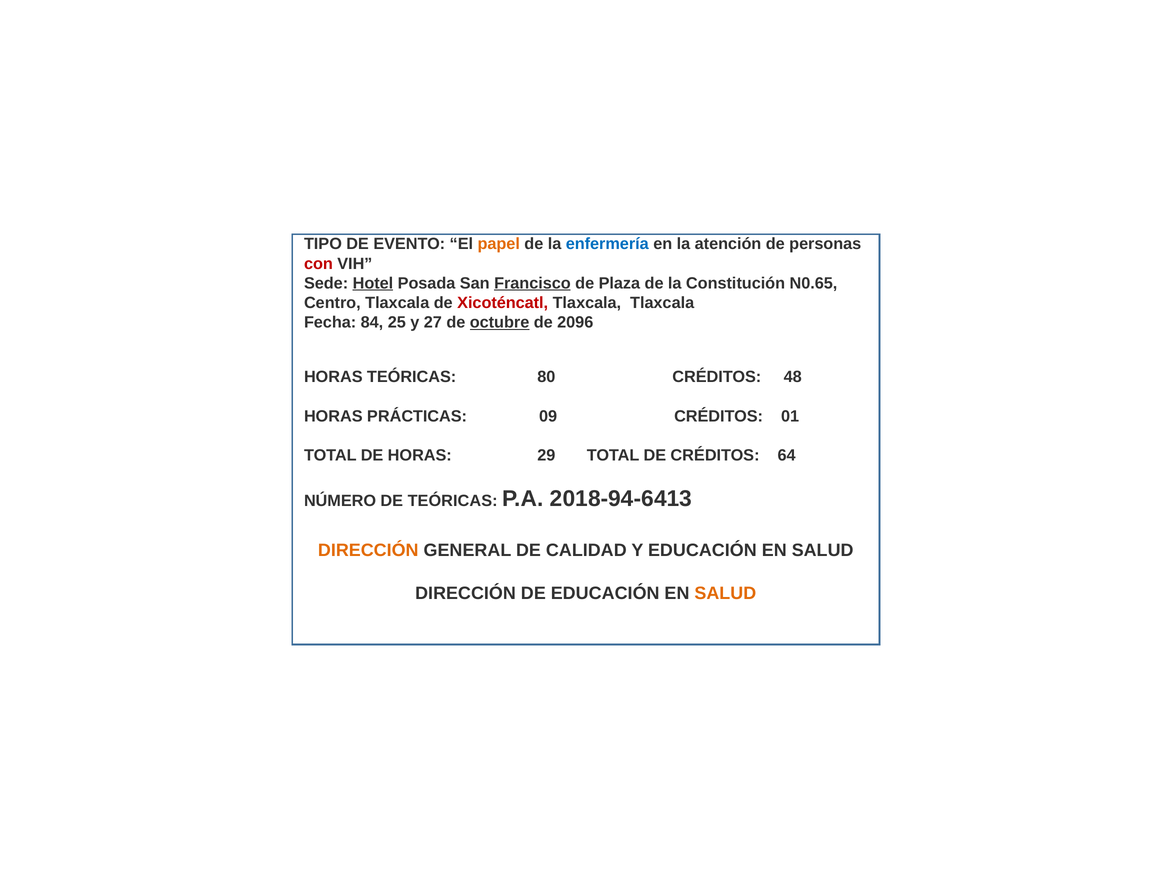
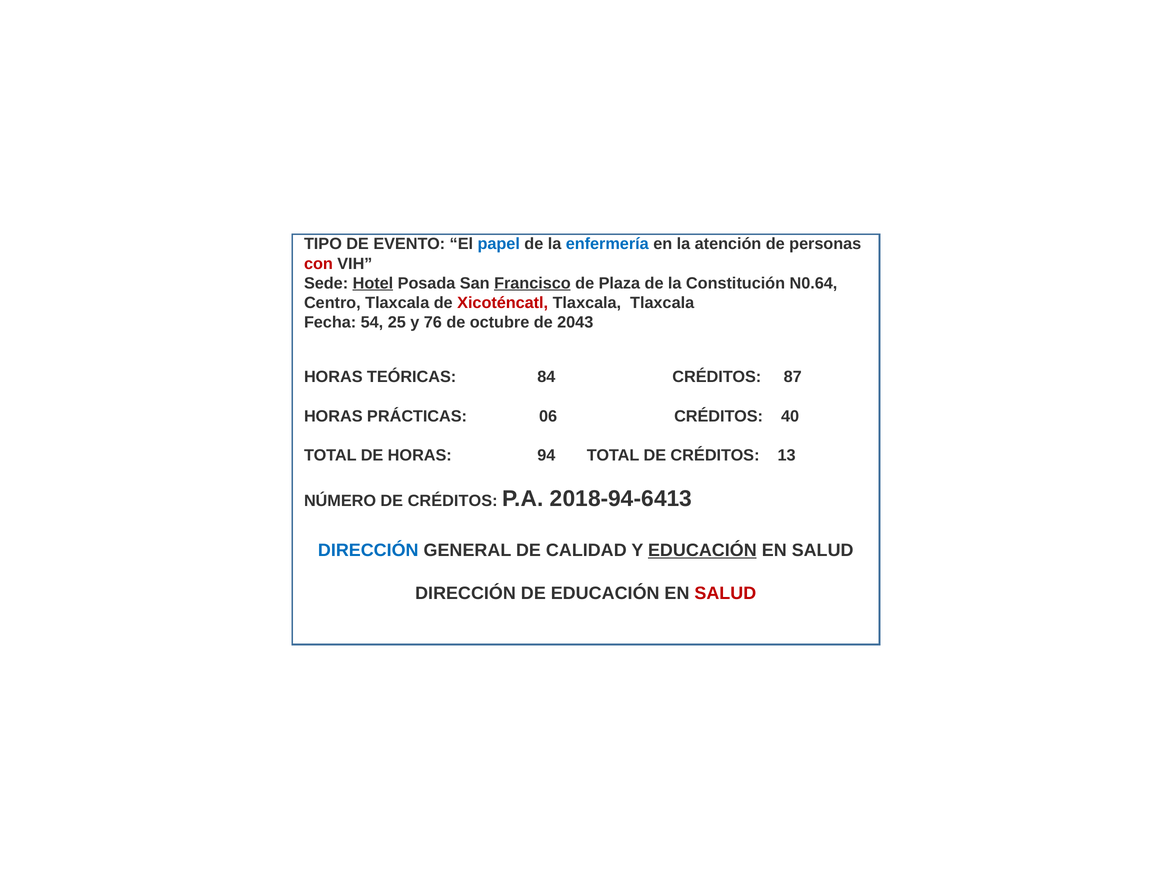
papel colour: orange -> blue (499, 244)
N0.65: N0.65 -> N0.64 (814, 283)
84: 84 -> 54 (372, 322)
27: 27 -> 76 (433, 322)
octubre underline: present -> none (500, 322)
2096: 2096 -> 2043 (575, 322)
80: 80 -> 84 (546, 377)
48: 48 -> 87 (793, 377)
09: 09 -> 06 (548, 416)
01: 01 -> 40 (790, 416)
29: 29 -> 94 (546, 455)
64: 64 -> 13 (787, 455)
NÚMERO DE TEÓRICAS: TEÓRICAS -> CRÉDITOS (453, 501)
DIRECCIÓN colour: orange -> blue (368, 550)
EDUCACIÓN underline: none -> present (702, 550)
SALUD colour: orange -> red (725, 593)
